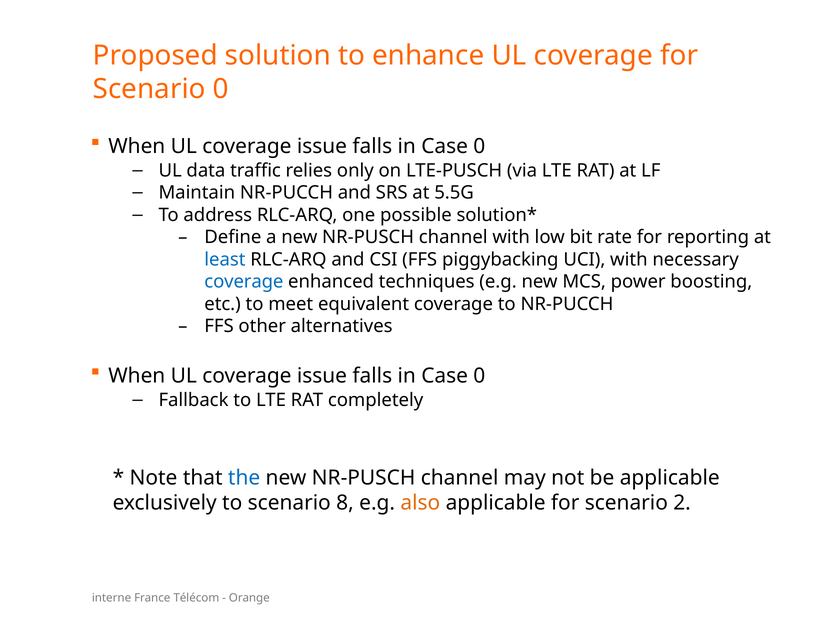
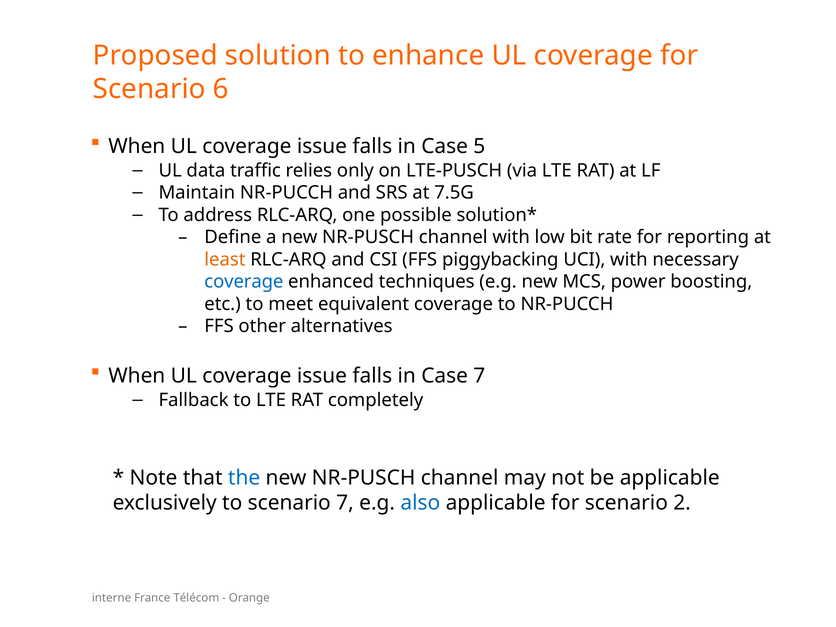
Scenario 0: 0 -> 6 (221, 89)
0: 0 -> 5 (479, 146)
5.5G: 5.5G -> 7.5G (454, 193)
least colour: blue -> orange (225, 260)
0: 0 -> 7 (479, 376)
scenario 8: 8 -> 7 (345, 503)
also colour: orange -> blue (420, 503)
